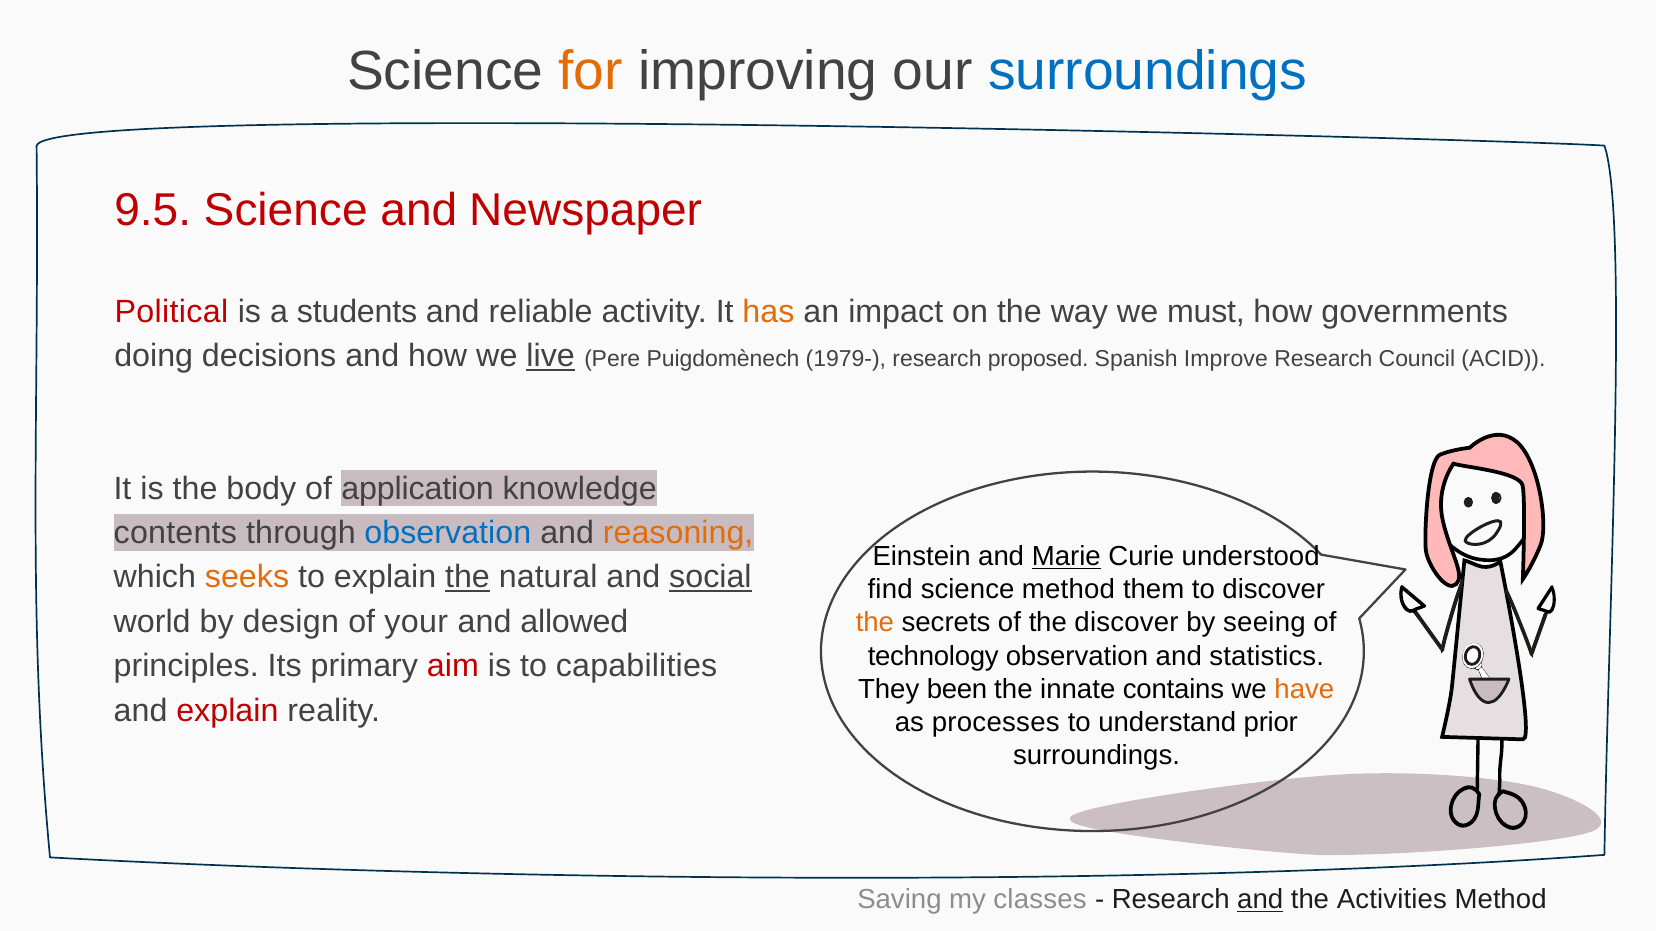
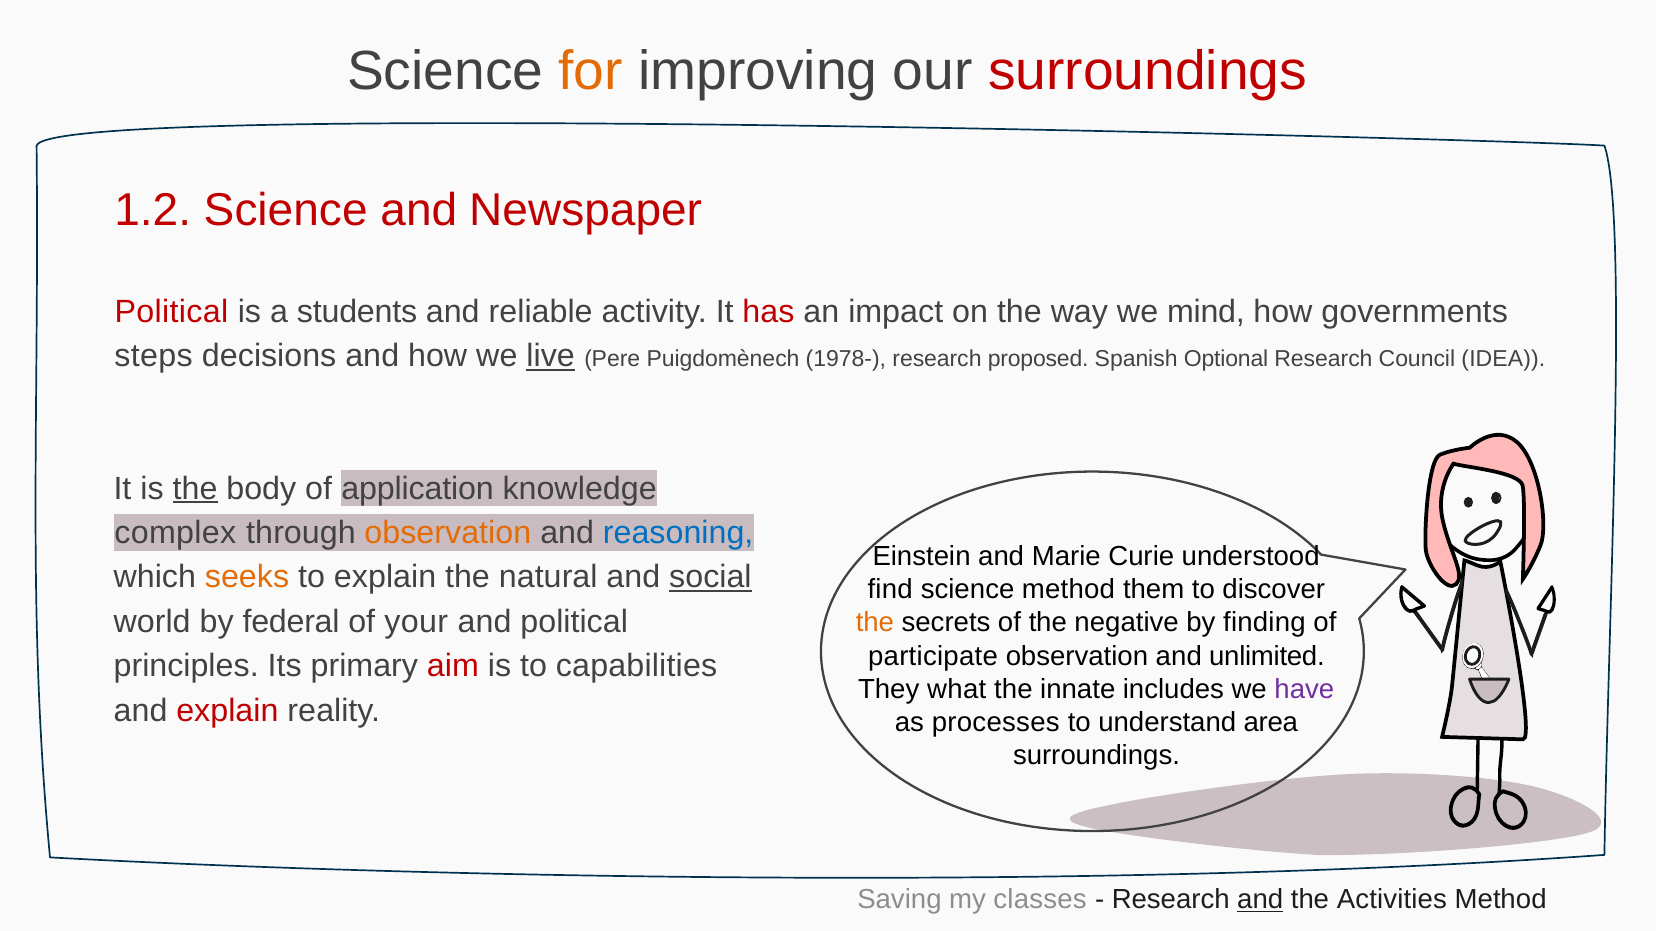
surroundings colour: blue -> red (1148, 71)
9.5: 9.5 -> 1.2 (153, 210)
has colour: orange -> red (768, 312)
must: must -> mind (1206, 312)
doing: doing -> steps (154, 356)
1979-: 1979- -> 1978- (846, 360)
Improve: Improve -> Optional (1226, 360)
ACID: ACID -> IDEA (1503, 360)
the underline: none -> present (195, 489)
contents: contents -> complex (175, 533)
observation colour: blue -> orange (448, 533)
reasoning colour: orange -> blue (678, 533)
Marie underline: present -> none (1066, 557)
the underline: present -> none (468, 578)
design: design -> federal (291, 622)
and allowed: allowed -> political (574, 622)
the discover: discover -> negative (1127, 623)
seeing: seeing -> finding (1264, 623)
technology: technology -> participate (933, 656)
statistics: statistics -> unlimited (1267, 656)
been: been -> what (957, 689)
contains: contains -> includes (1173, 689)
have colour: orange -> purple (1304, 689)
prior: prior -> area (1271, 723)
